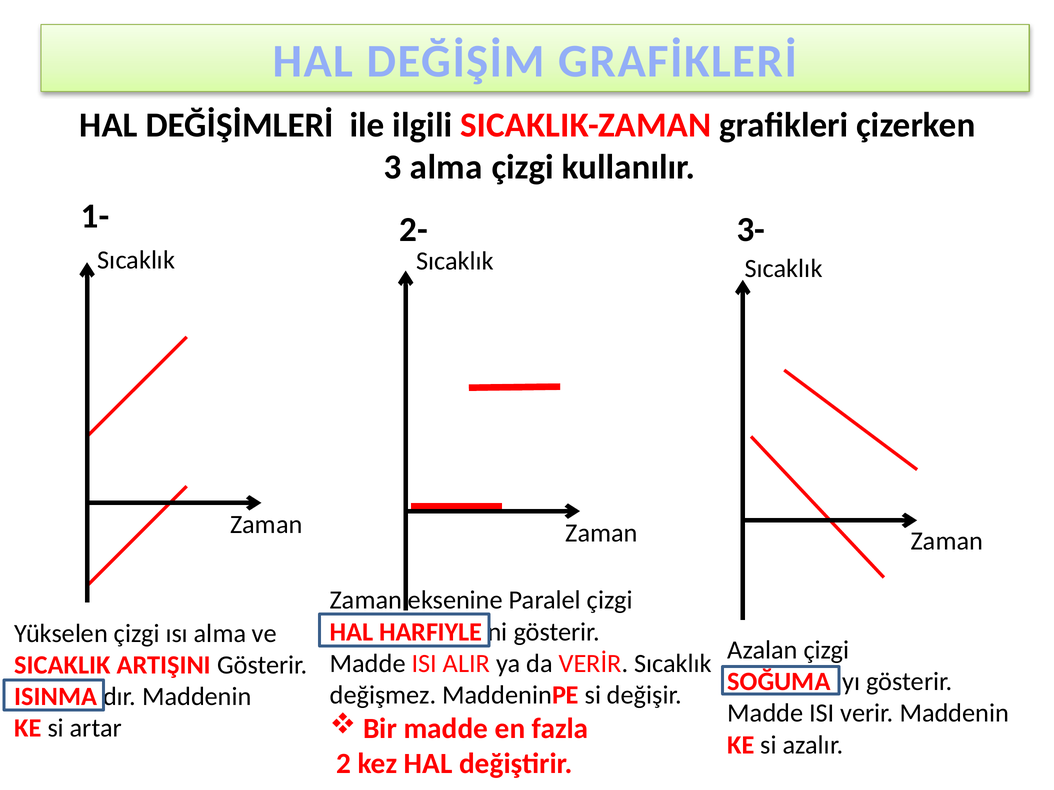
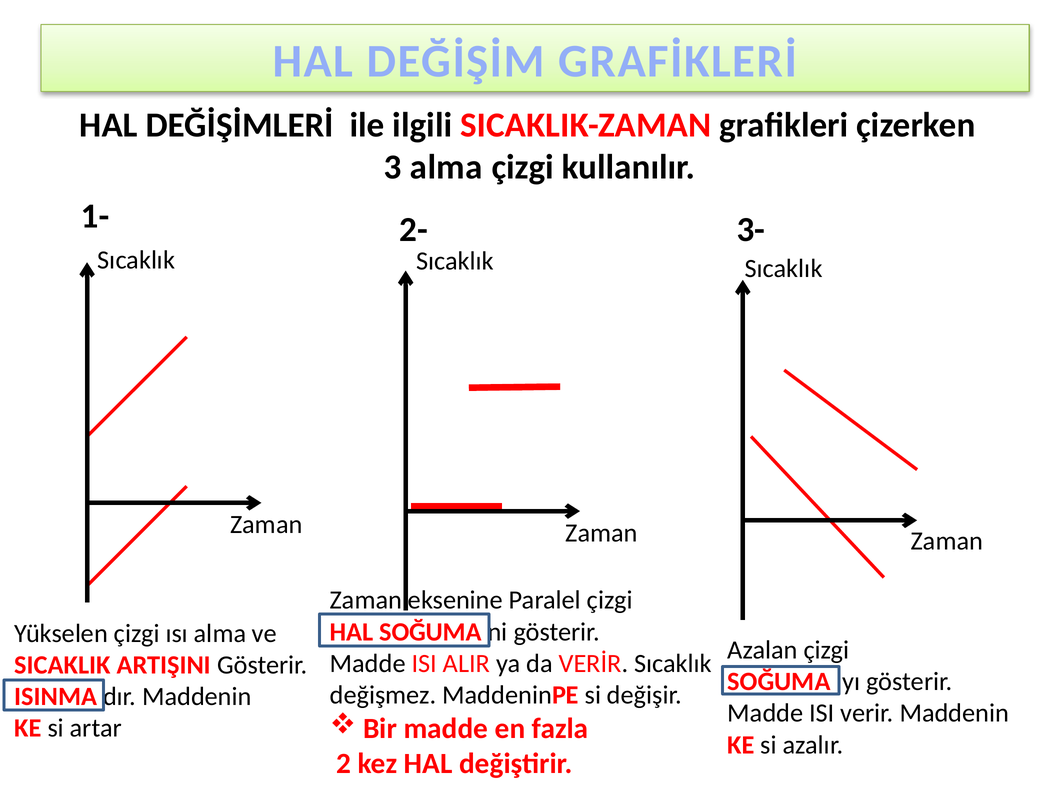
HAL HARFIYLE: HARFIYLE -> SOĞUMA (431, 632)
